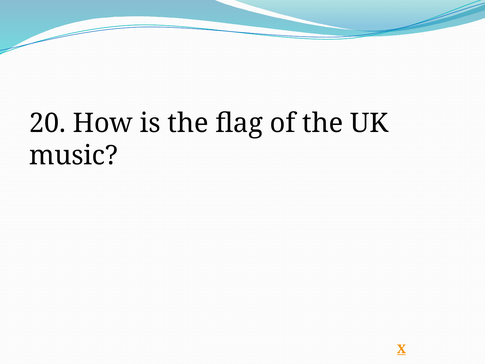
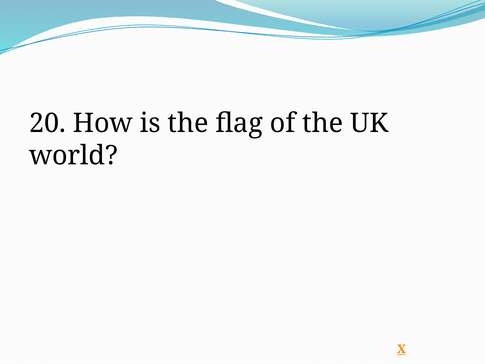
music: music -> world (73, 155)
